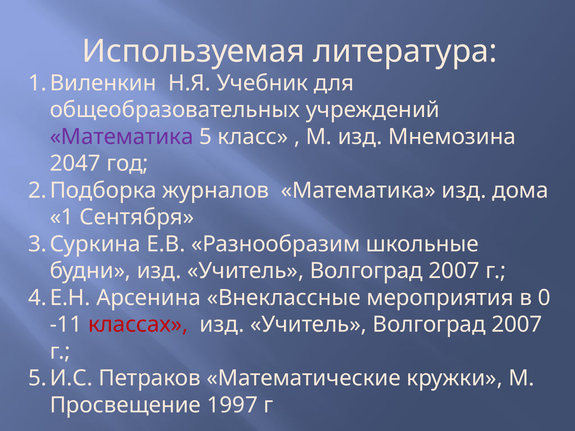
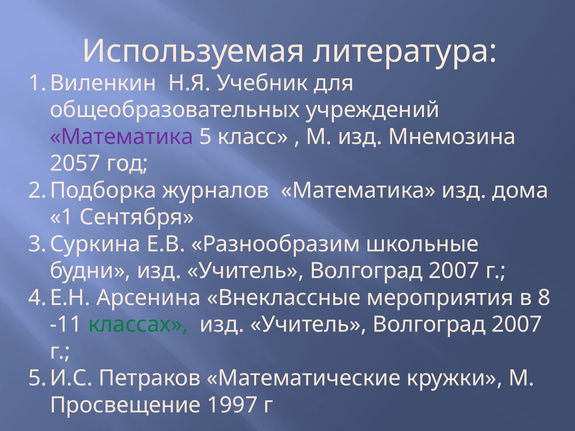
2047: 2047 -> 2057 (75, 164)
0: 0 -> 8 (544, 298)
классах colour: red -> green (138, 325)
